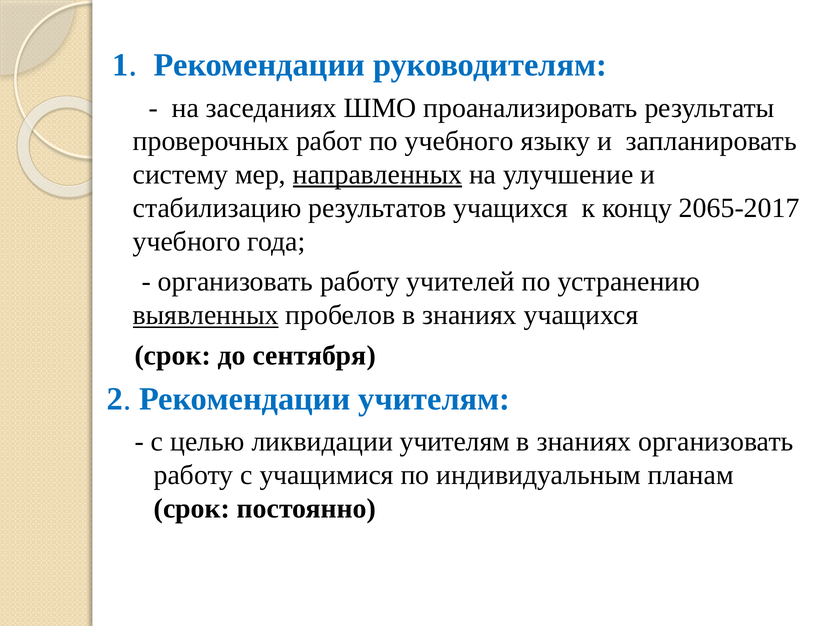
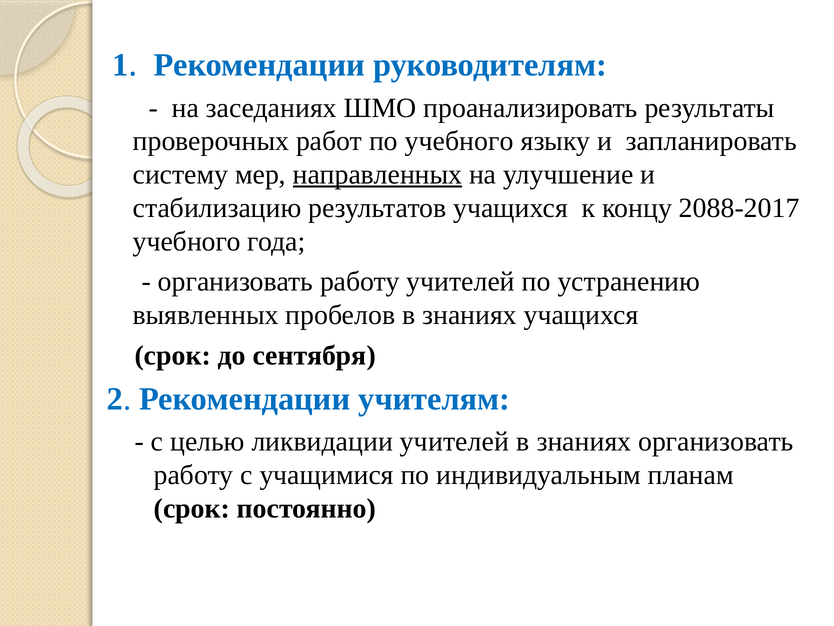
2065-2017: 2065-2017 -> 2088-2017 (739, 208)
выявленных underline: present -> none (206, 315)
ликвидации учителям: учителям -> учителей (455, 441)
